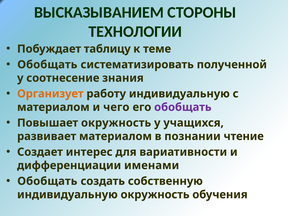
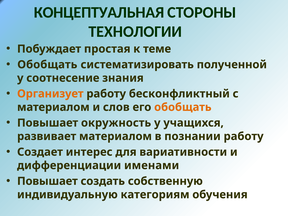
ВЫСКАЗЫВАНИЕМ: ВЫСКАЗЫВАНИЕМ -> КОНЦЕПТУАЛЬНАЯ (99, 13)
таблицу: таблицу -> простая (107, 49)
работу индивидуальную: индивидуальную -> бесконфликтный (179, 94)
чего: чего -> слов (116, 107)
обобщать colour: purple -> orange (183, 107)
познании чтение: чтение -> работу (244, 136)
Обобщать: Обобщать -> Повышает (47, 181)
индивидуальную окружность: окружность -> категориям (155, 195)
